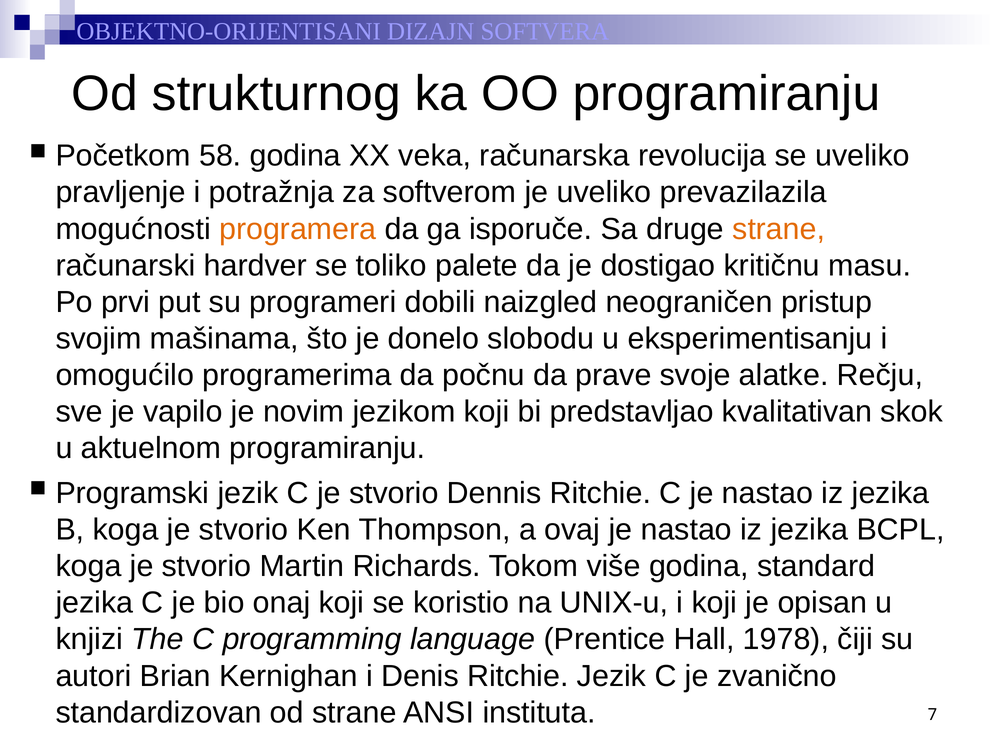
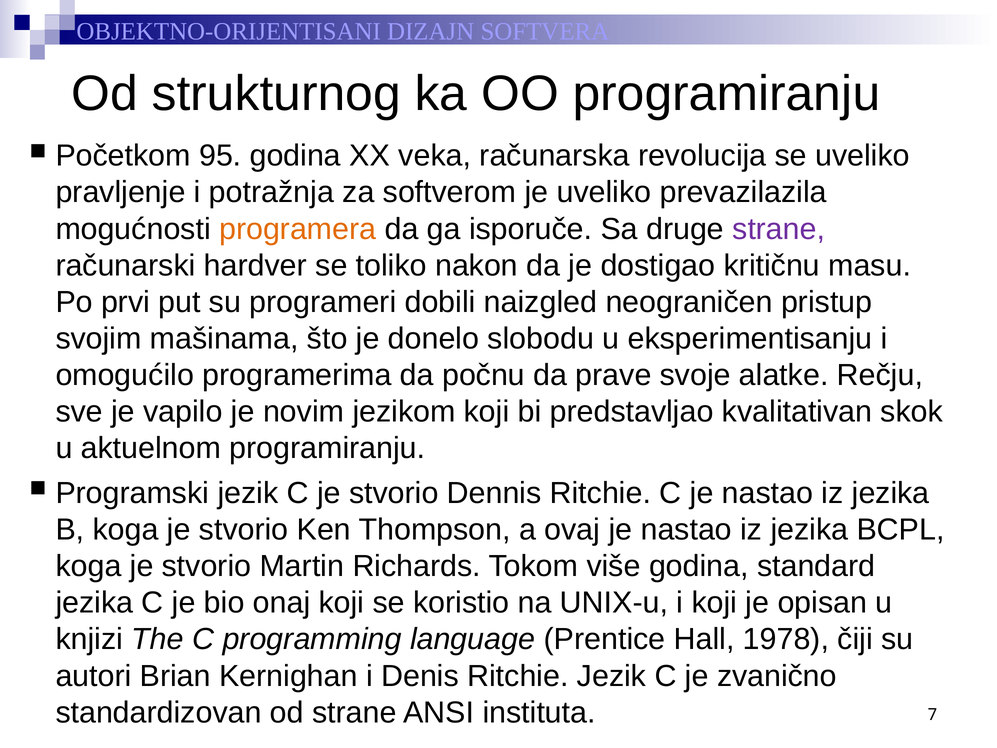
58: 58 -> 95 (220, 156)
strane colour: orange -> purple (779, 229)
palete: palete -> nakon (477, 265)
